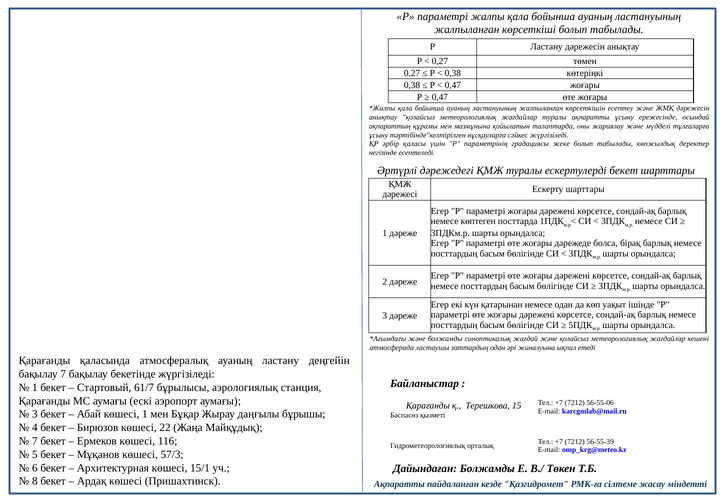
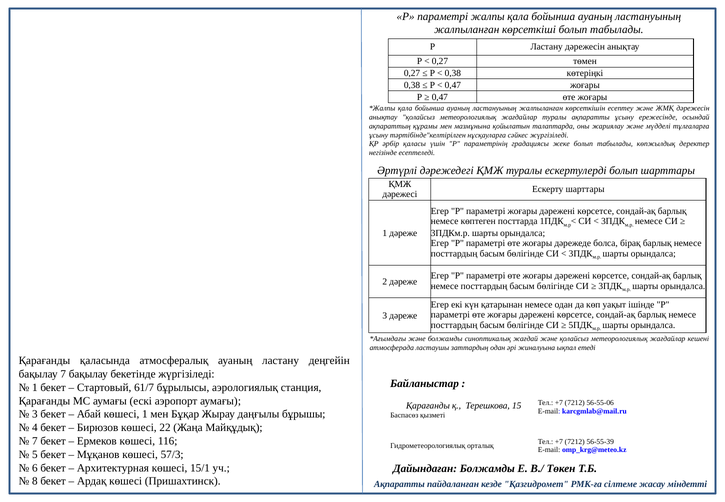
ескертулерді бекет: бекет -> болып (624, 170)
